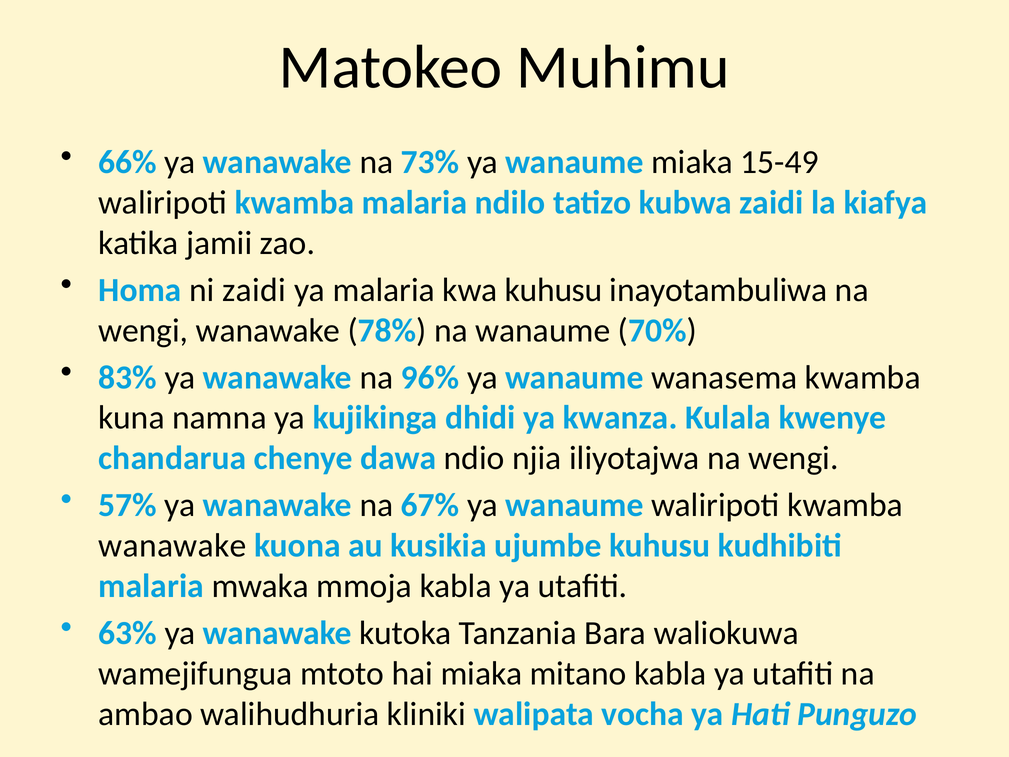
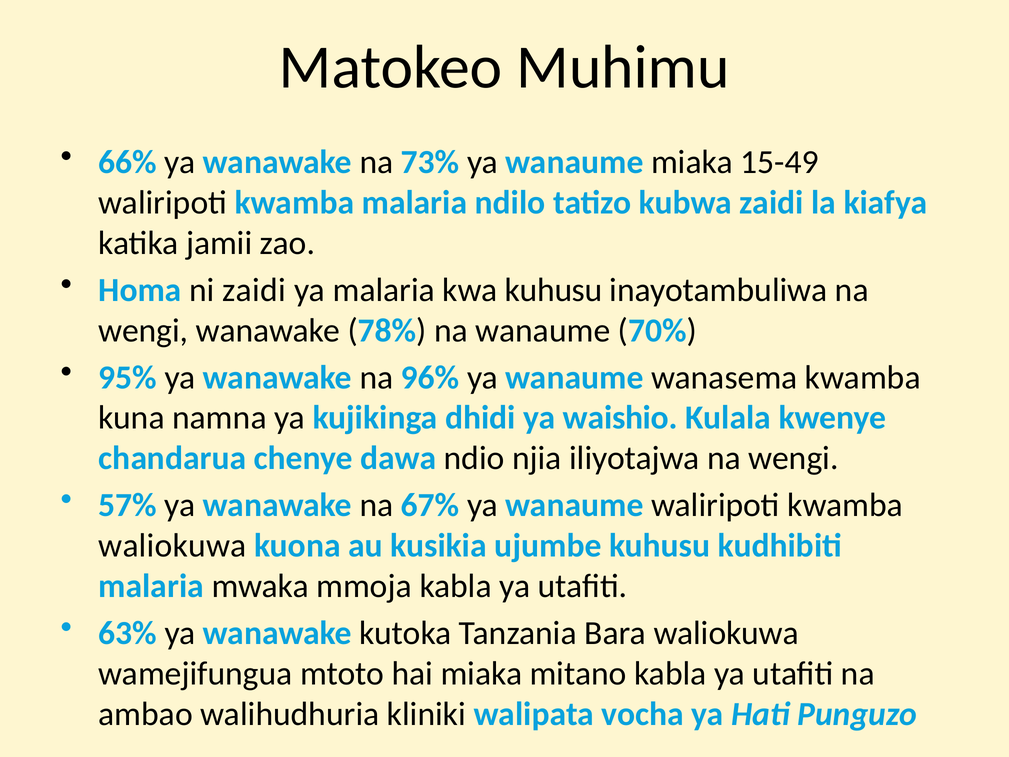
83%: 83% -> 95% (128, 377)
kwanza: kwanza -> waishio (620, 418)
wanawake: wanawake -> waliokuwa (172, 546)
